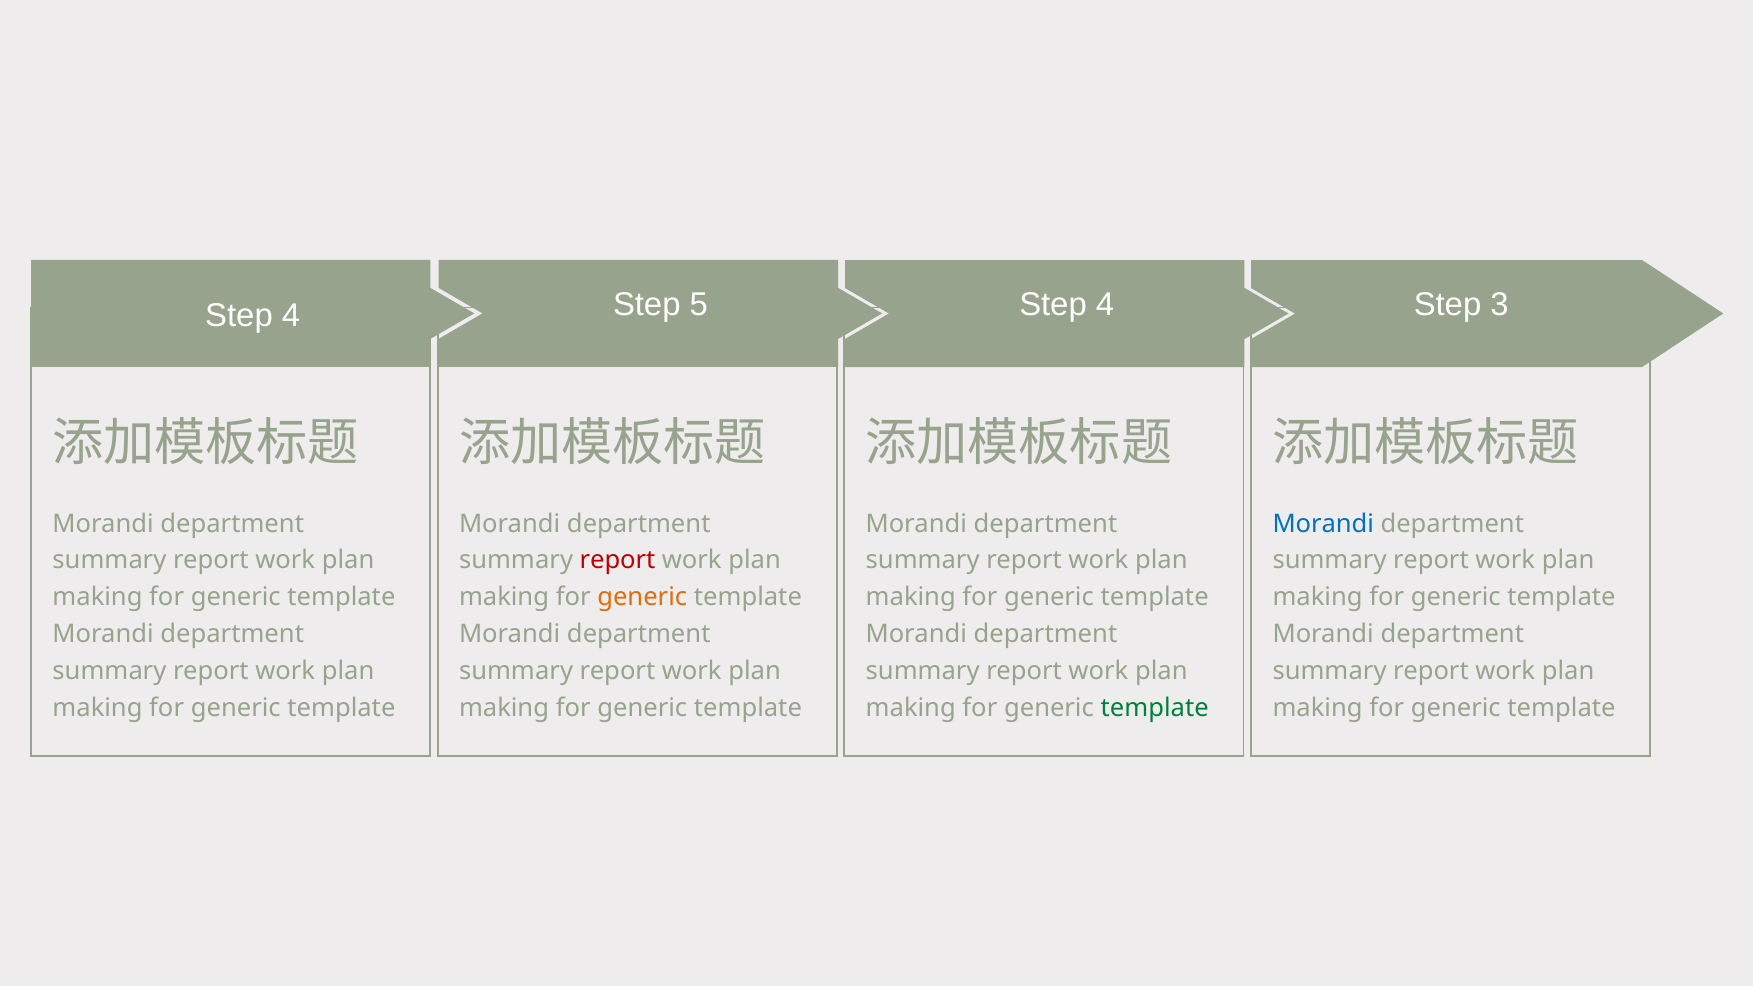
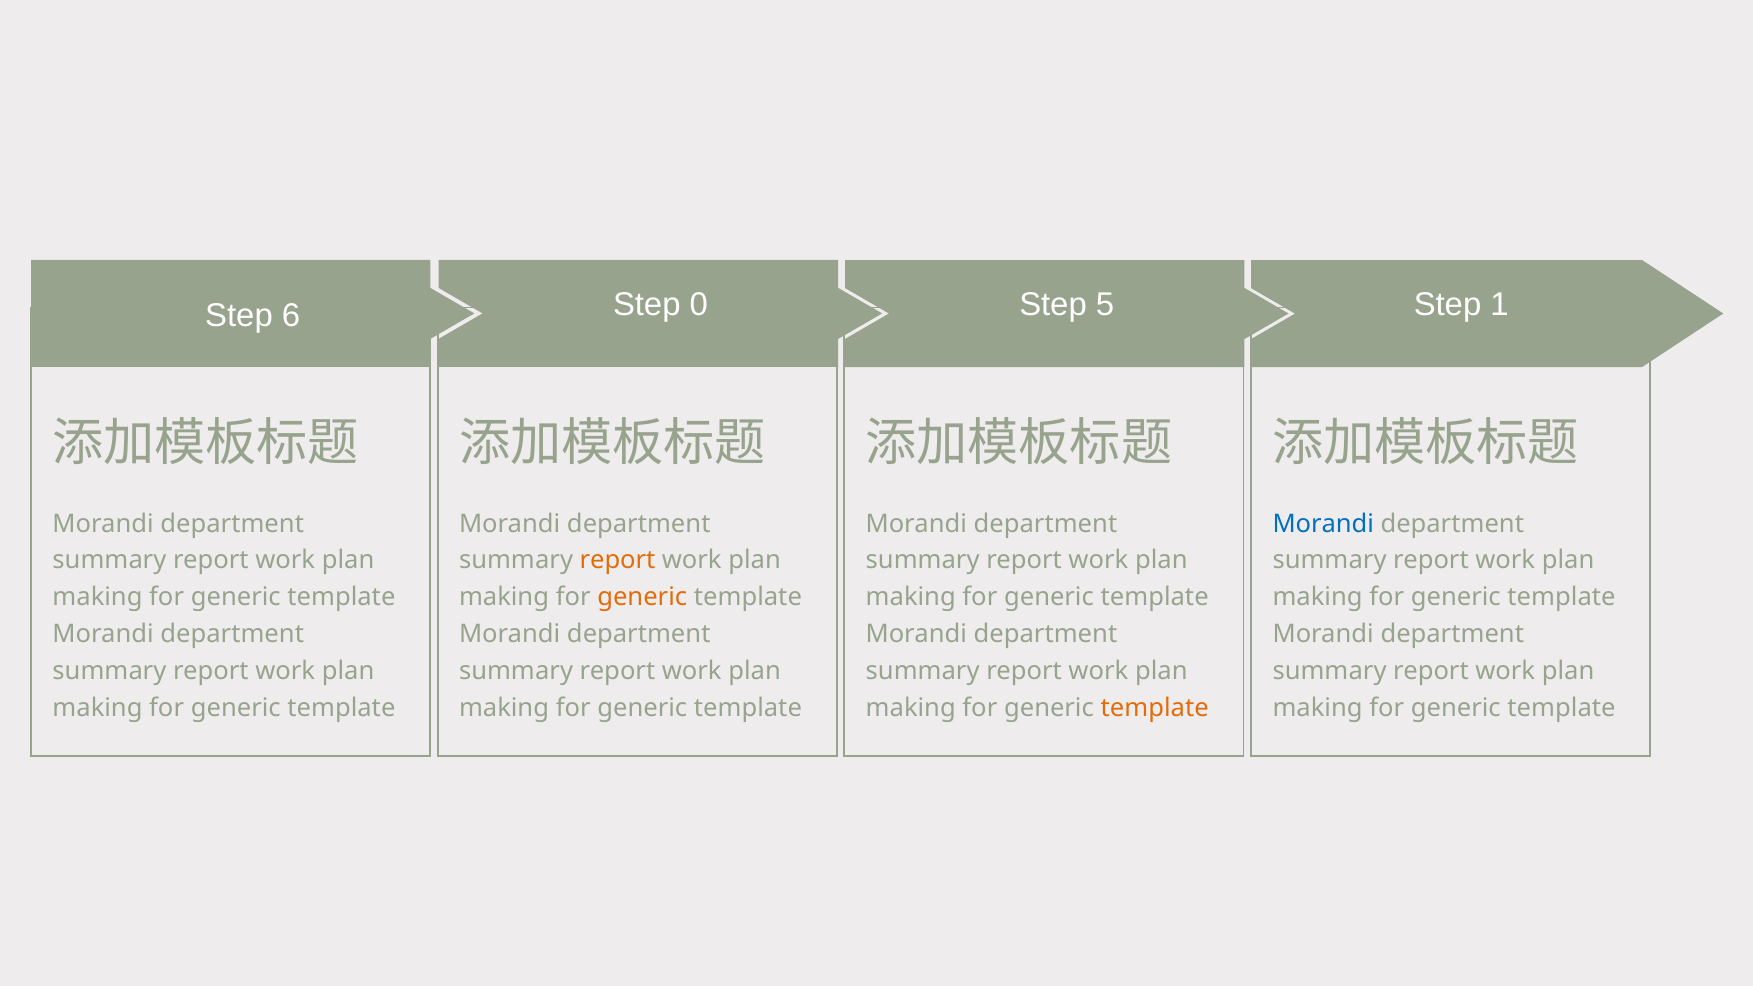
4: 4 -> 6 (291, 316)
5: 5 -> 0 (699, 305)
4: 4 -> 5 (1105, 305)
3: 3 -> 1 (1500, 305)
report colour: red -> orange (618, 561)
template colour: green -> orange (1155, 708)
